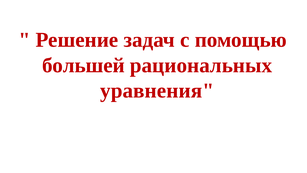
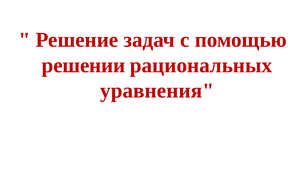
большей: большей -> решении (83, 65)
